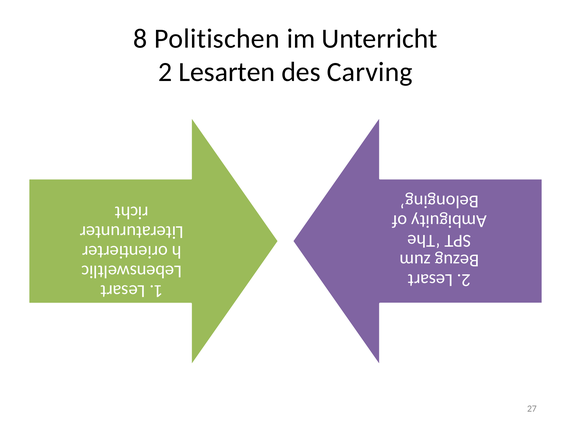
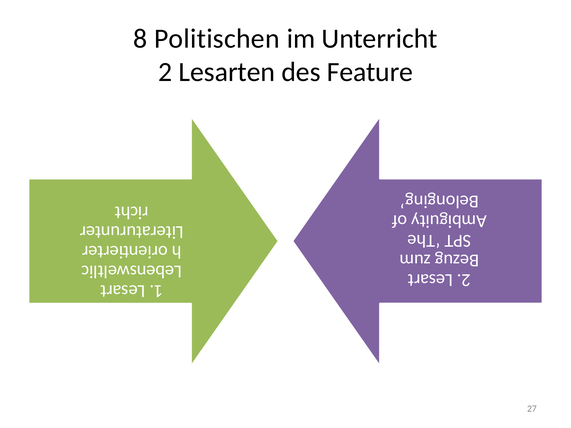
Carving: Carving -> Feature (370, 72)
